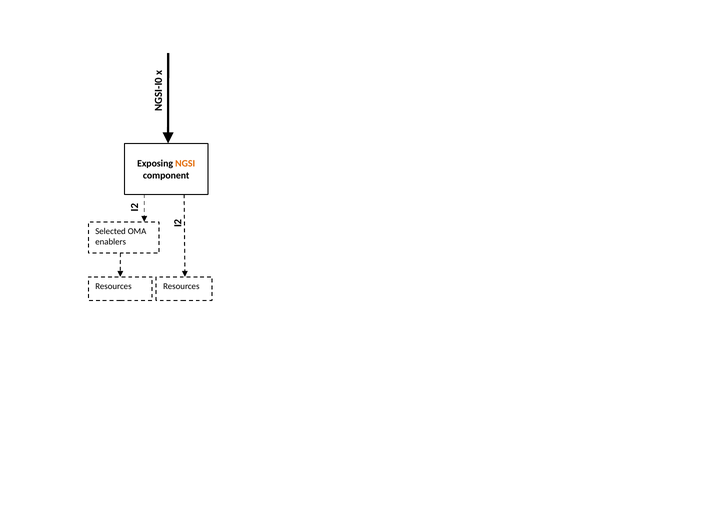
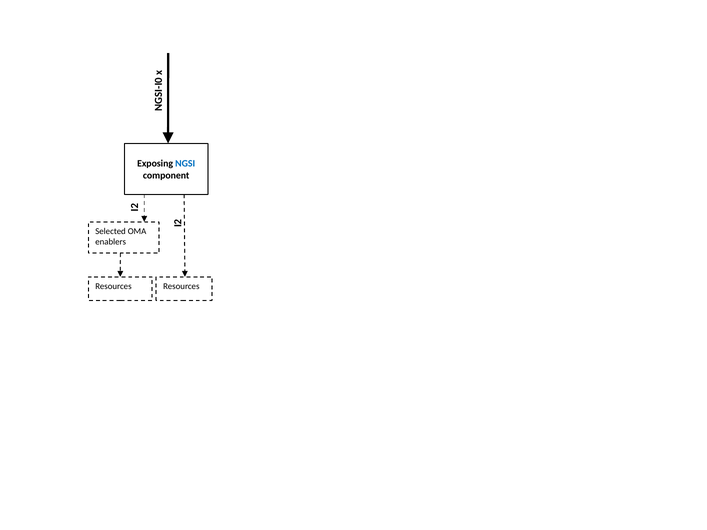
NGSI colour: orange -> blue (185, 164)
